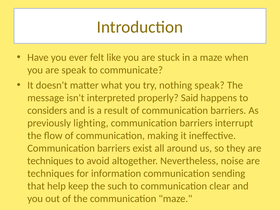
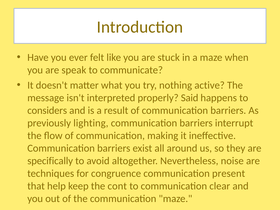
nothing speak: speak -> active (210, 85)
techniques: techniques -> specifically (50, 161)
information: information -> congruence (116, 173)
sending: sending -> present (229, 173)
such: such -> cont (117, 186)
